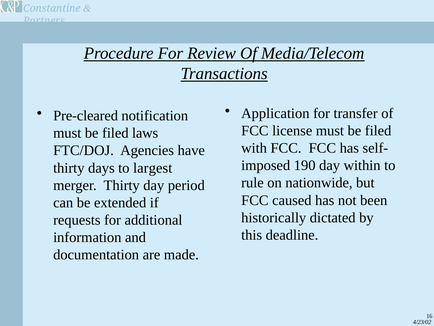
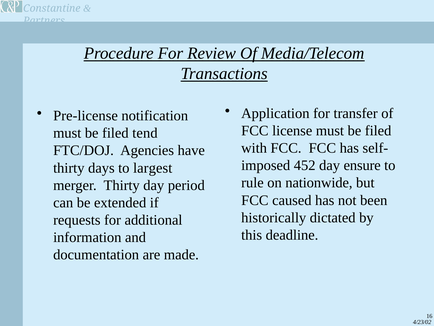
Pre-cleared: Pre-cleared -> Pre-license (86, 116)
laws: laws -> tend (145, 133)
190: 190 -> 452 (305, 165)
within: within -> ensure (362, 165)
